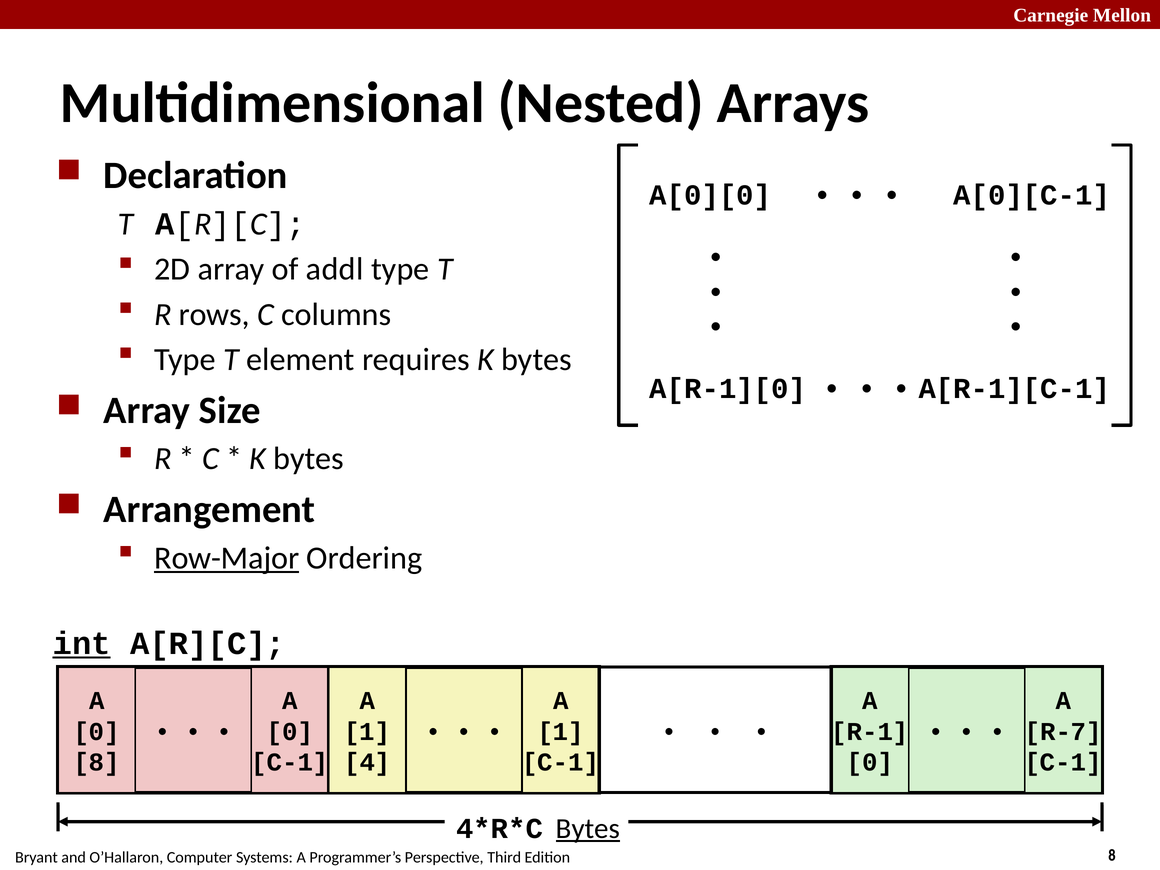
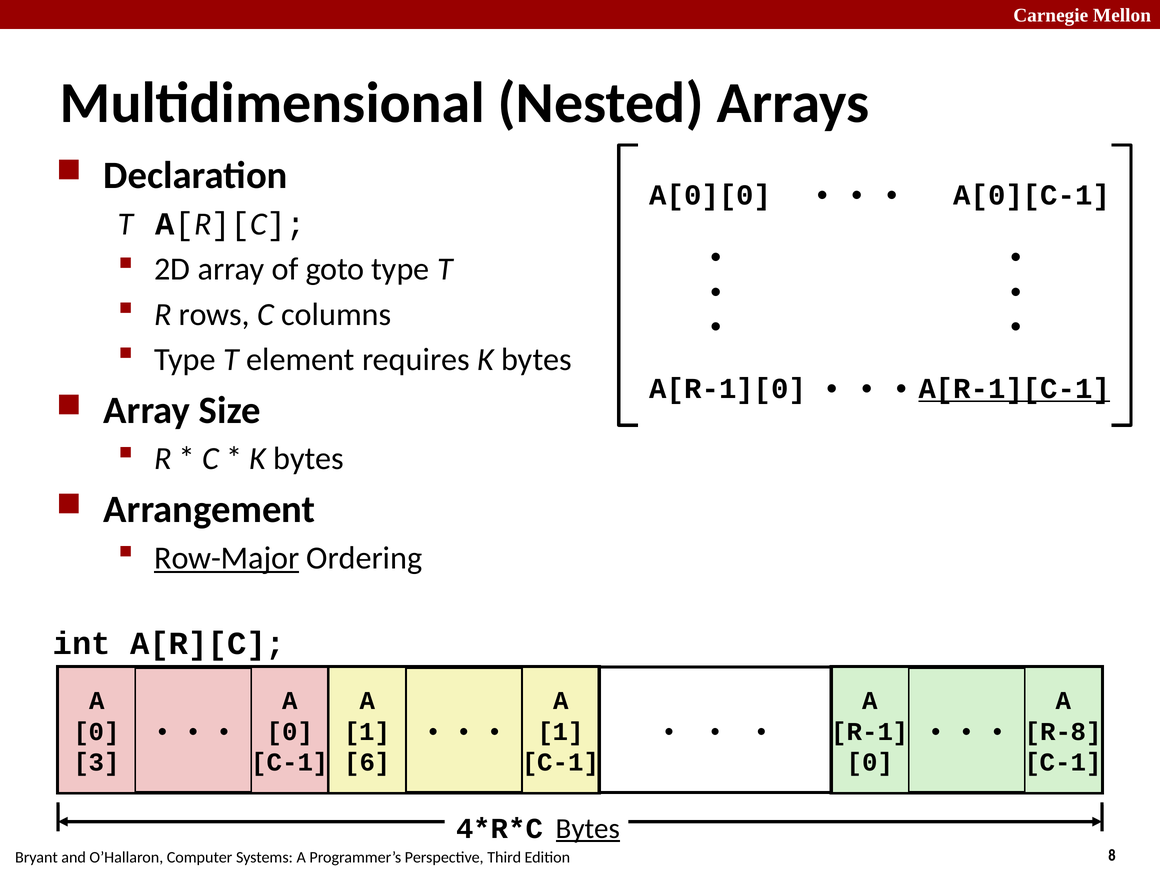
addl: addl -> goto (335, 269)
A[R-1][C-1 underline: none -> present (1014, 389)
int underline: present -> none (82, 644)
R-7: R-7 -> R-8 (1063, 732)
8: 8 -> 3 (97, 762)
4: 4 -> 6 (367, 762)
